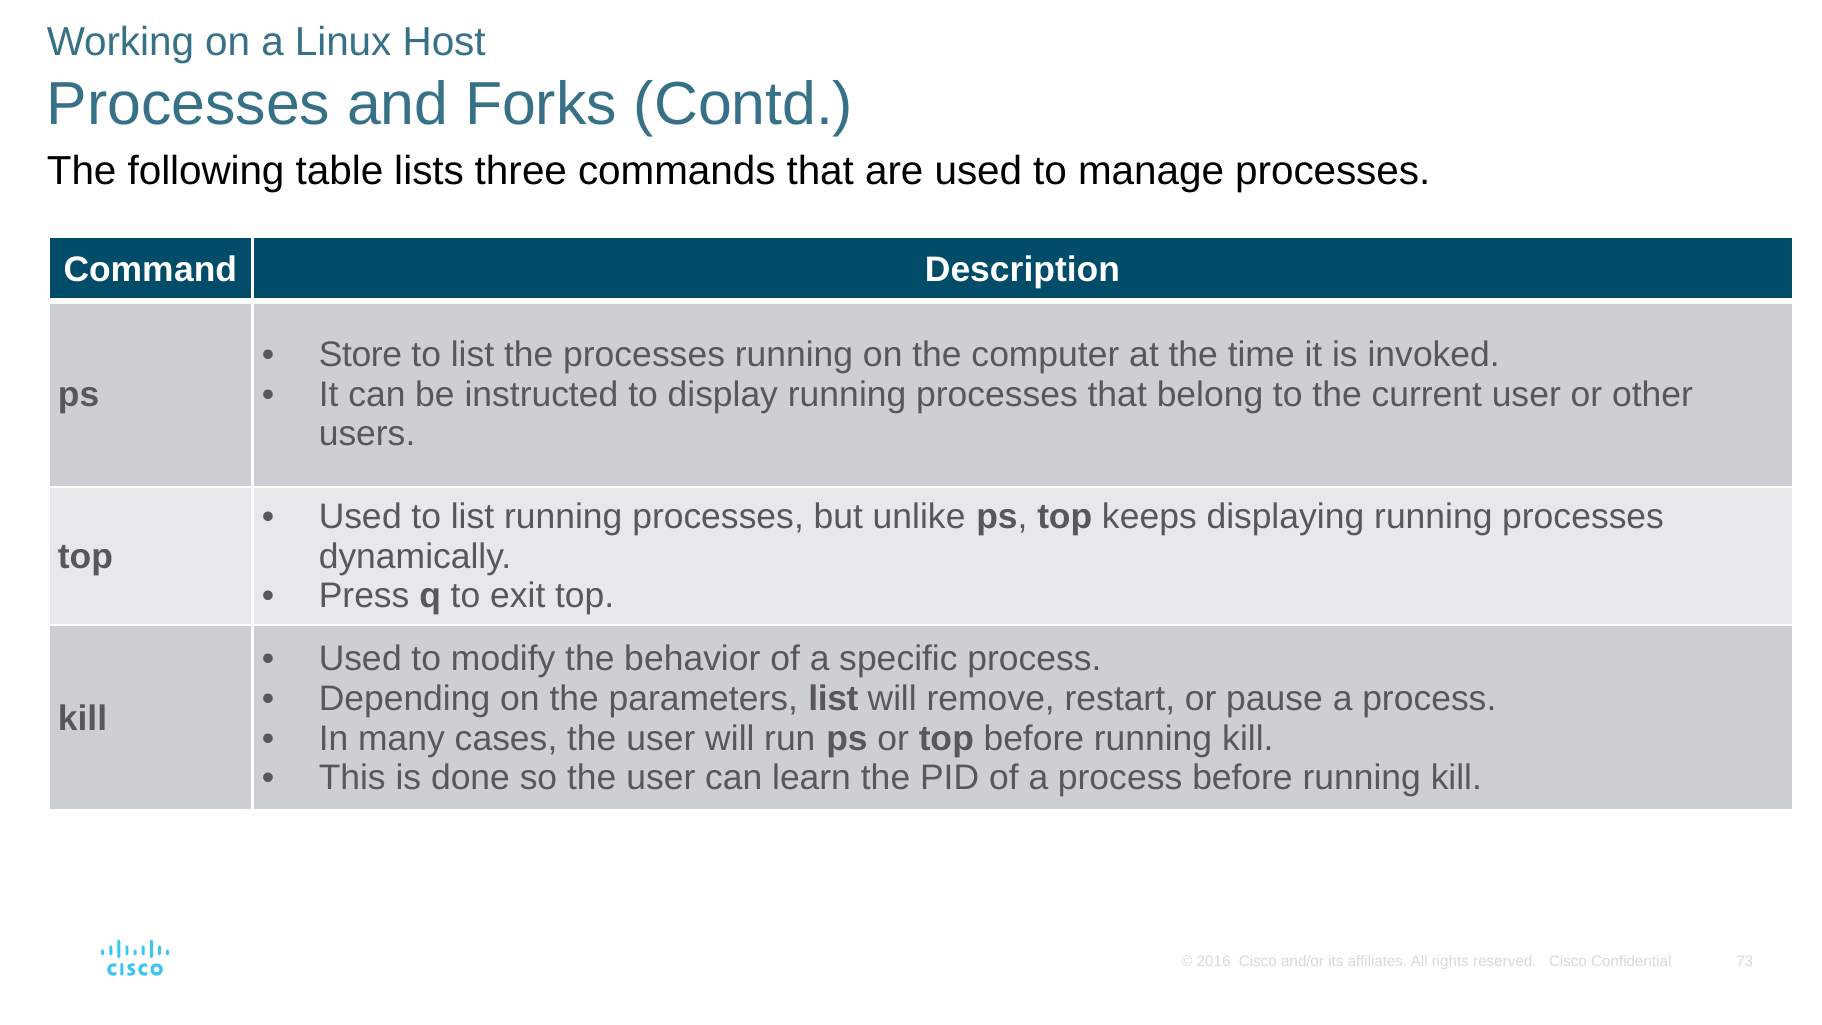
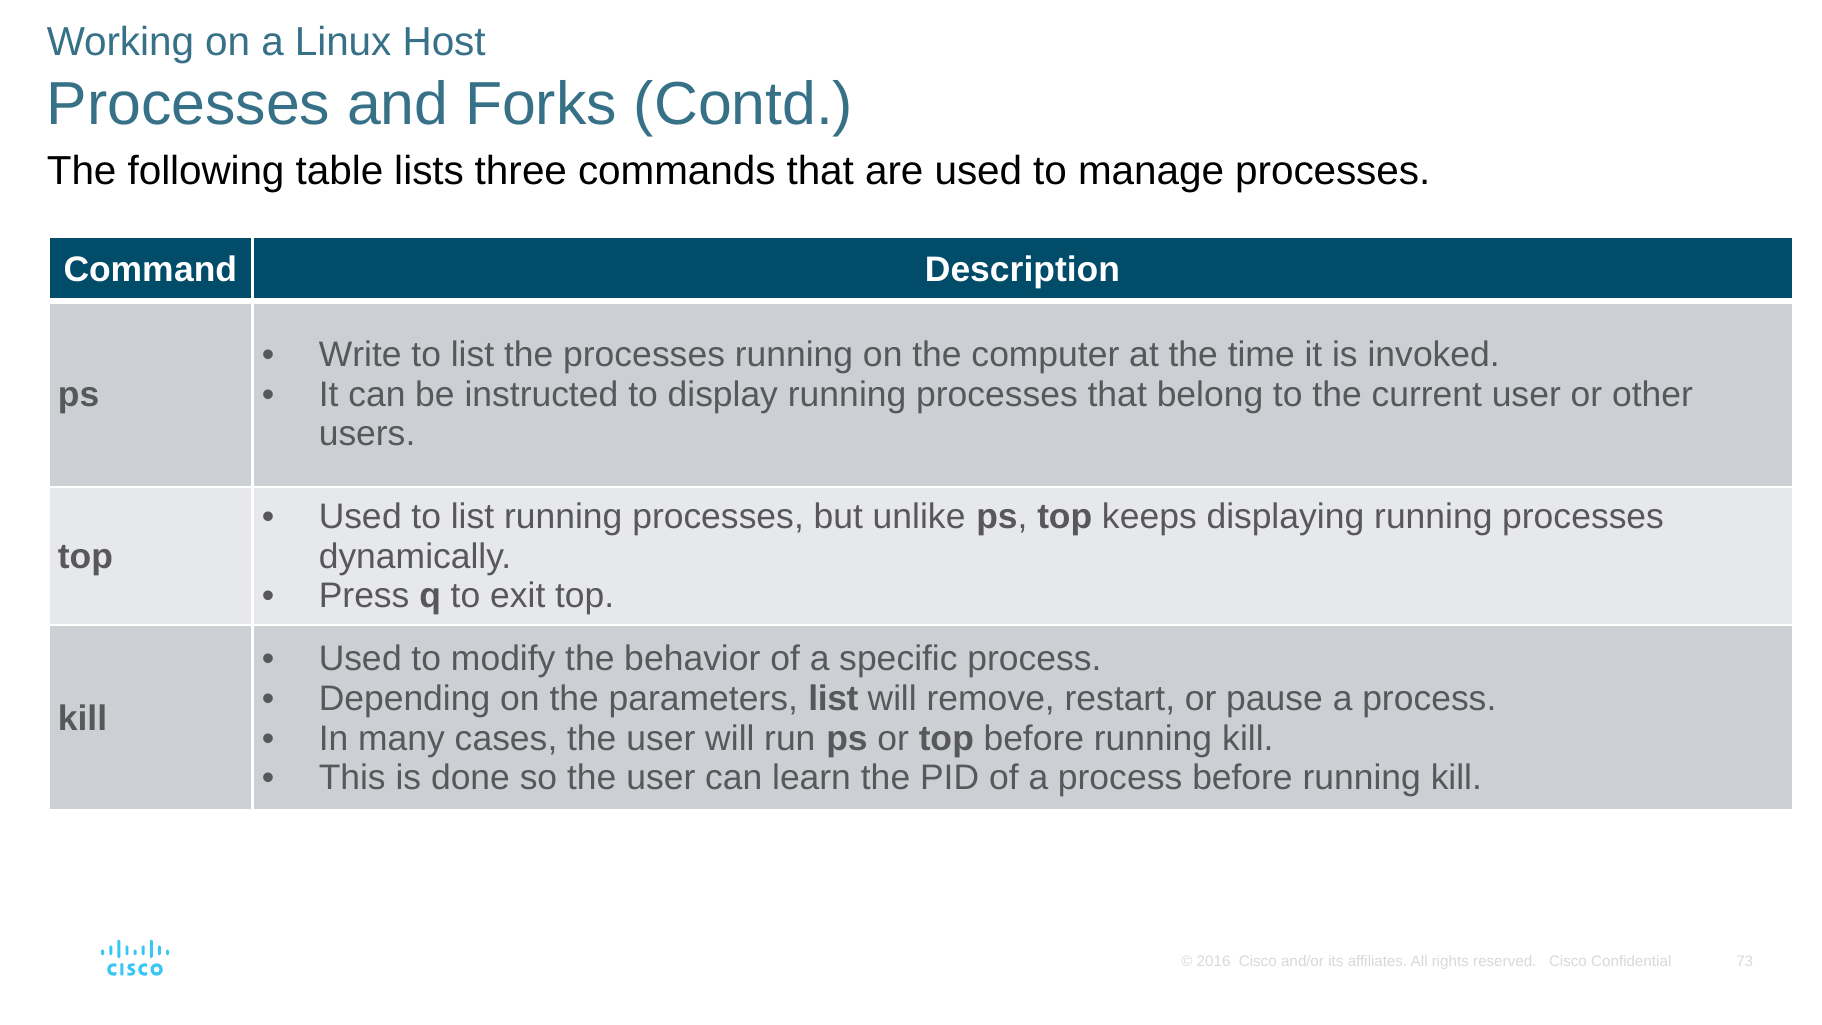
Store: Store -> Write (360, 355)
